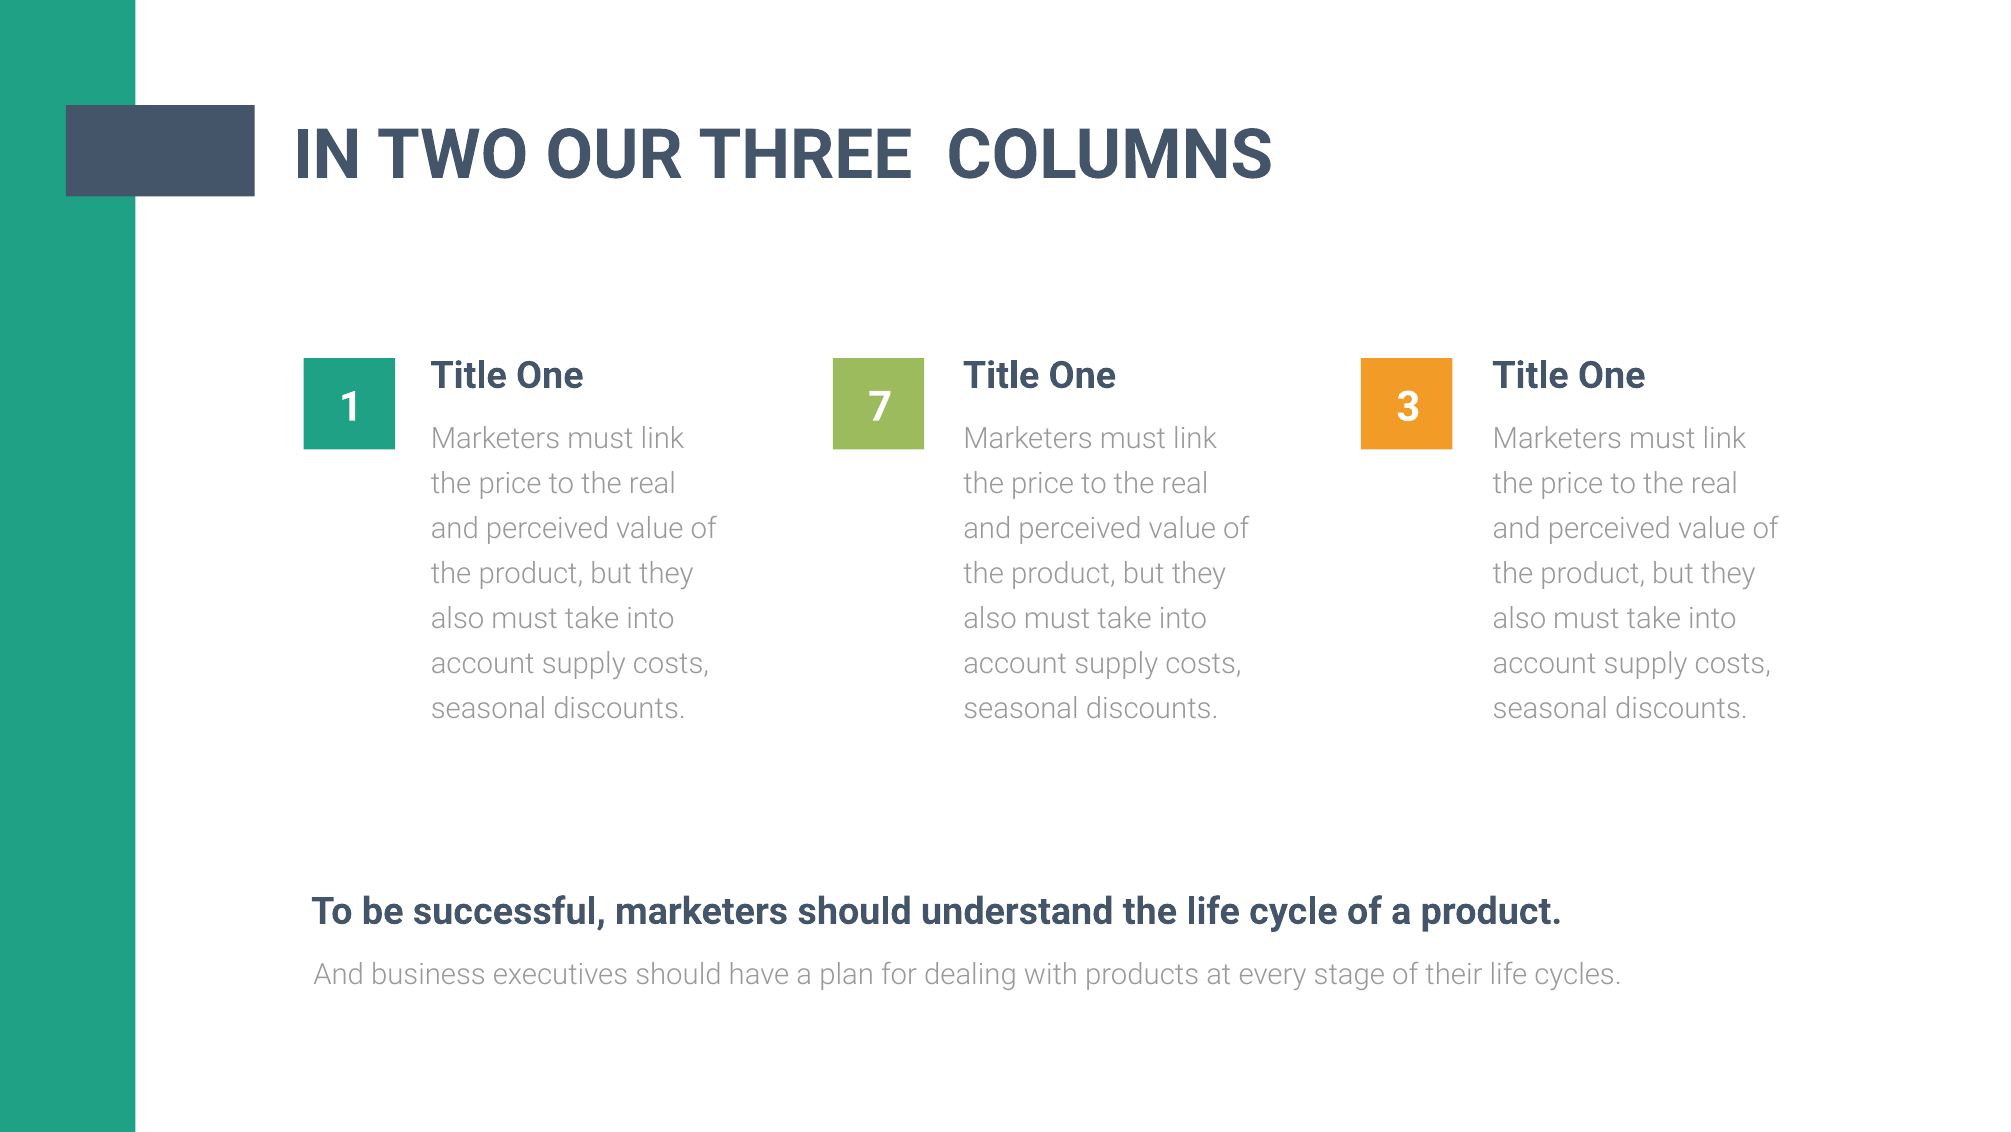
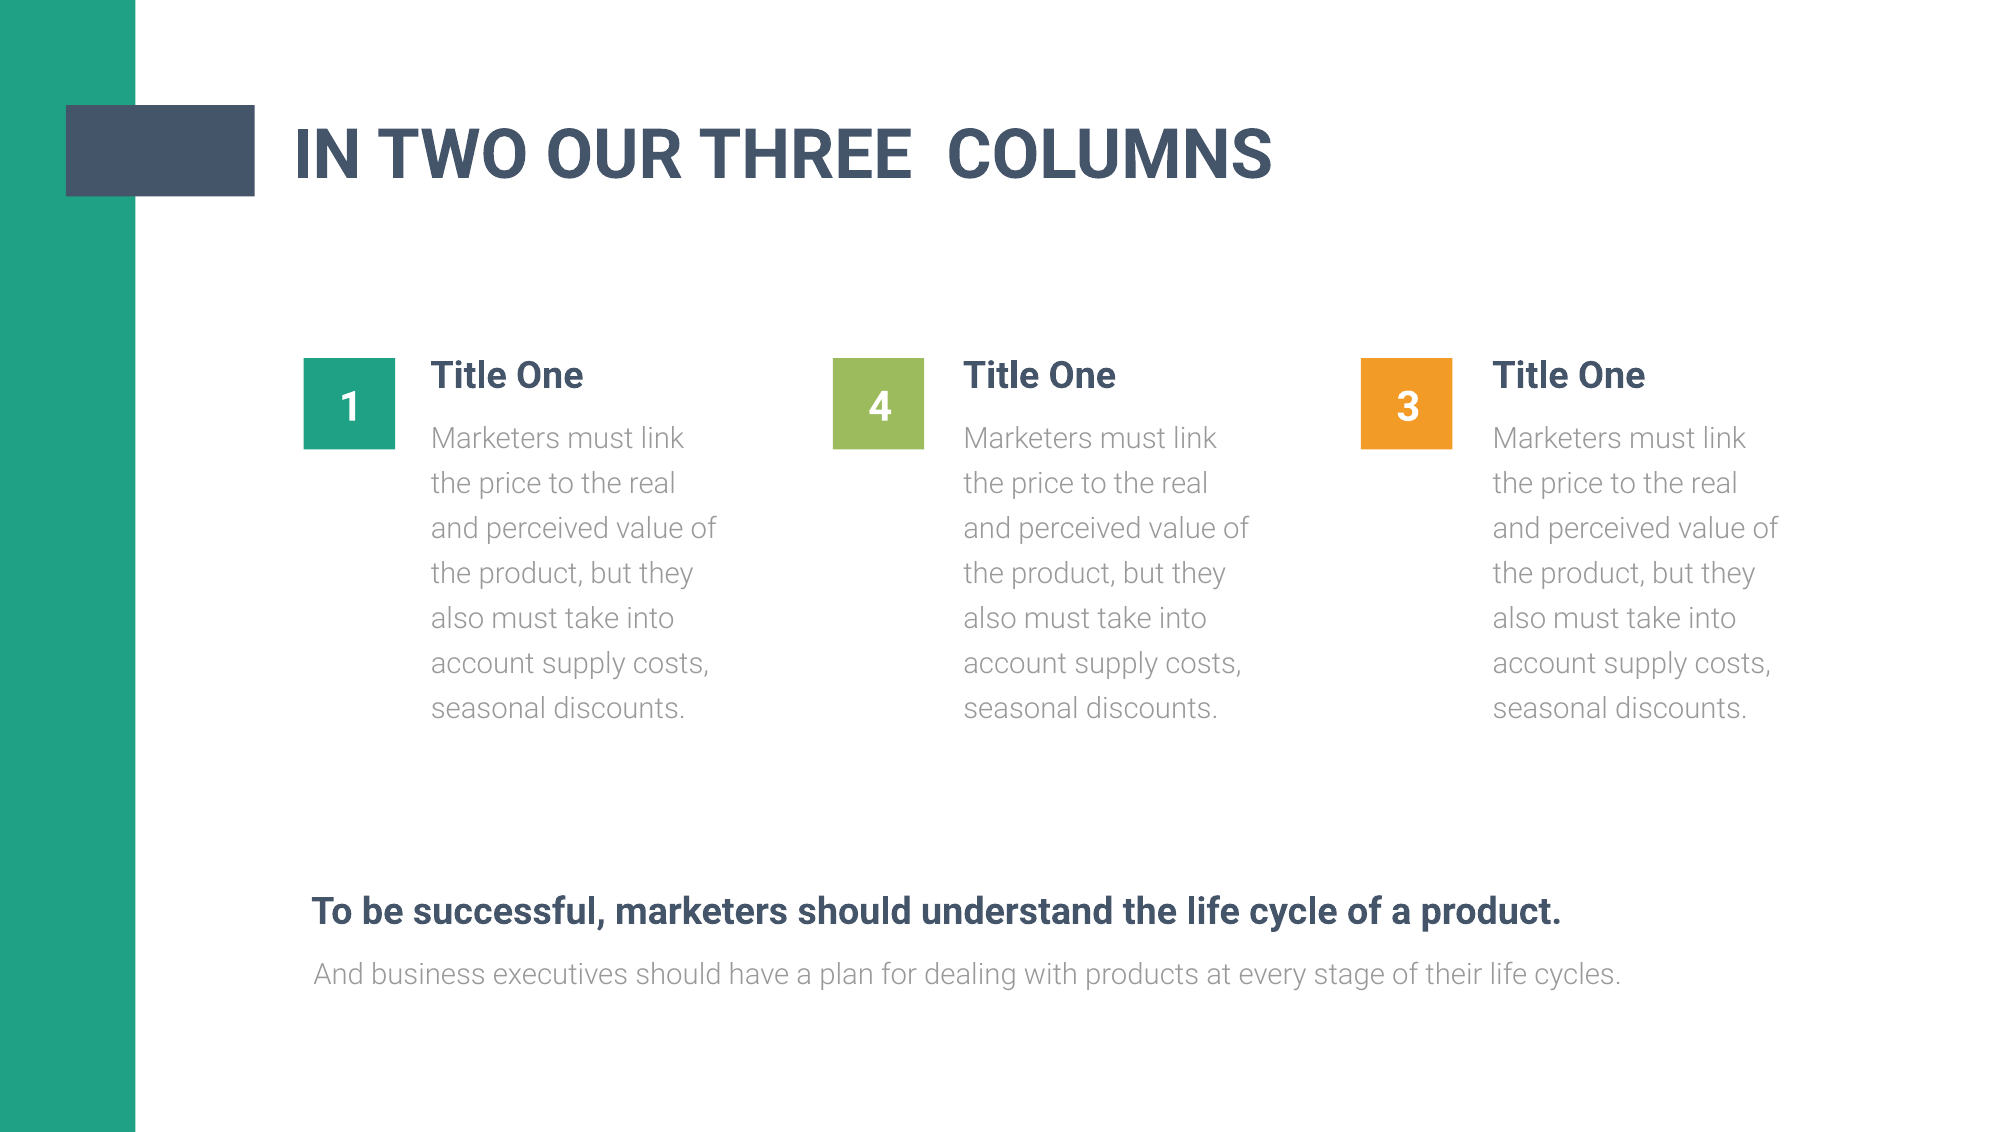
7: 7 -> 4 (880, 407)
